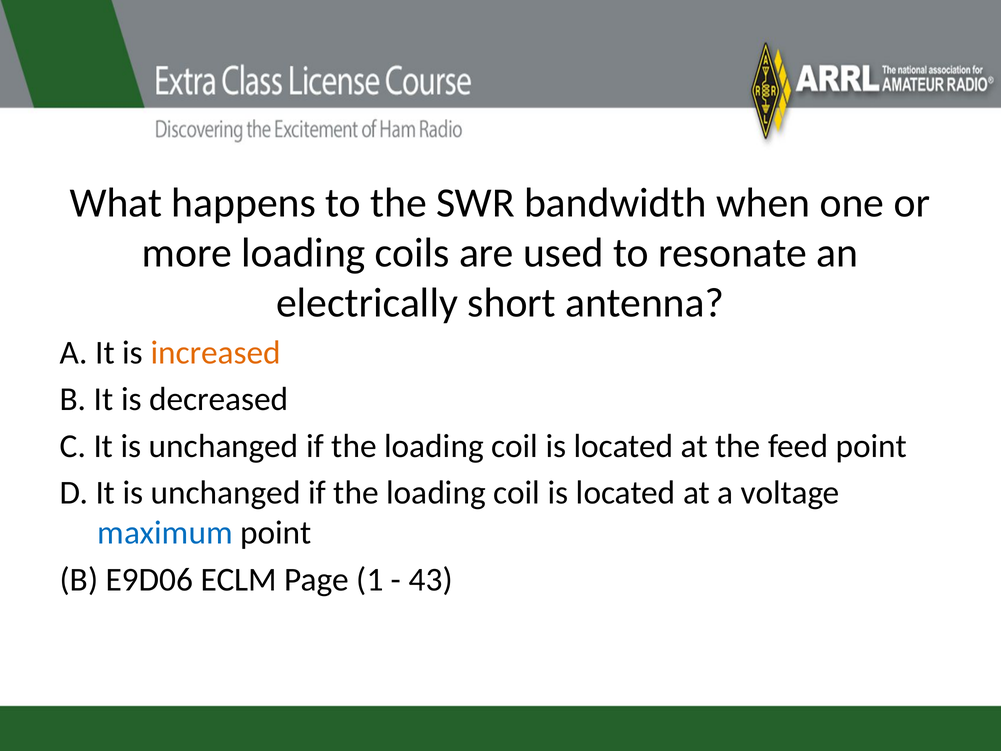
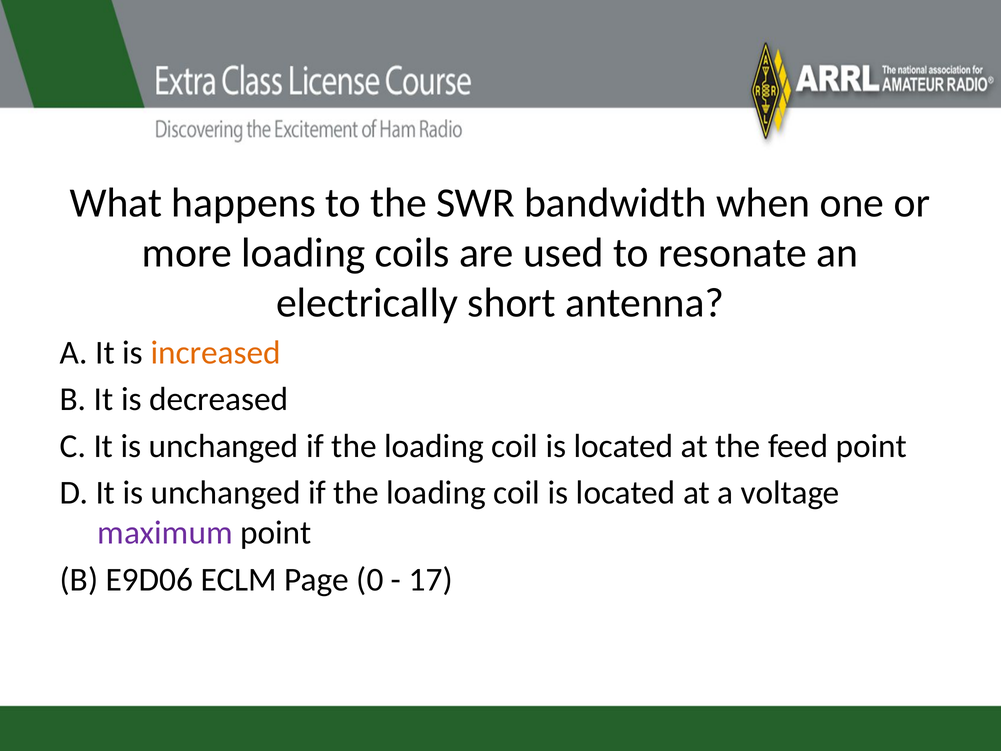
maximum colour: blue -> purple (165, 533)
1: 1 -> 0 (370, 579)
43: 43 -> 17 (431, 579)
